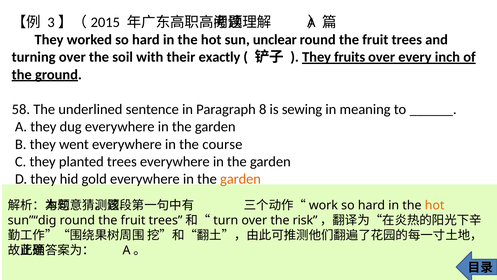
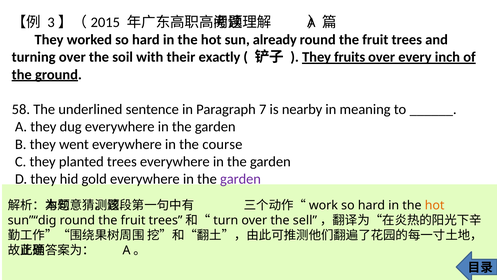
unclear: unclear -> already (275, 40)
8: 8 -> 7 (263, 109)
sewing: sewing -> nearby (302, 109)
garden colour: orange -> purple (240, 179)
risk: risk -> sell (305, 220)
